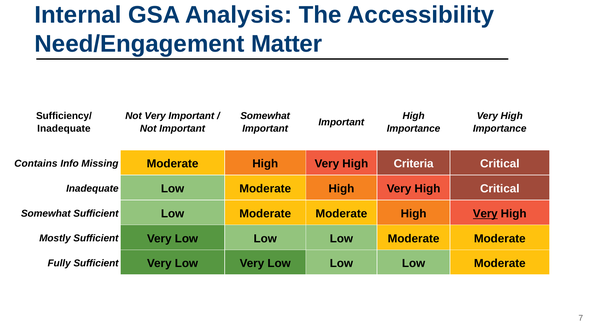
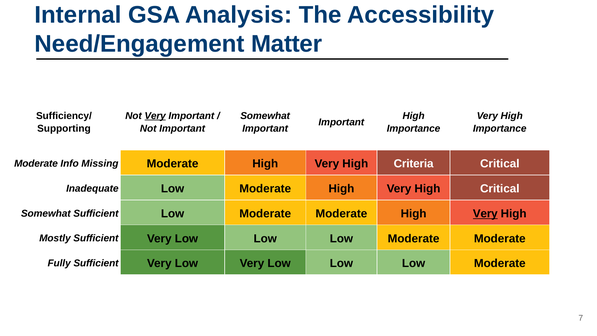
Very underline: none -> present (155, 116)
Inadequate: Inadequate -> Supporting (64, 129)
Contains: Contains -> Moderate (36, 163)
